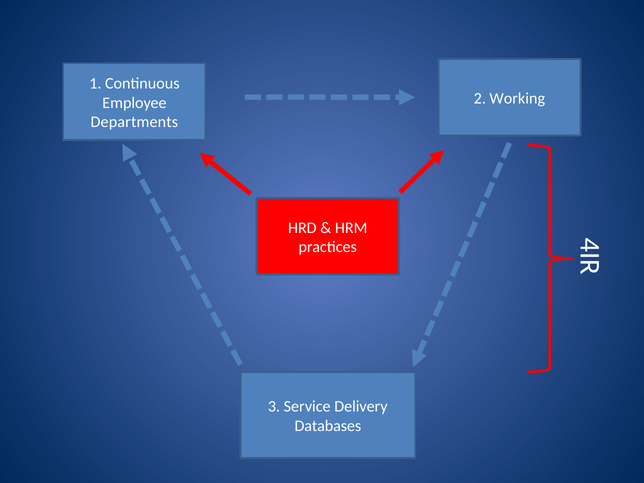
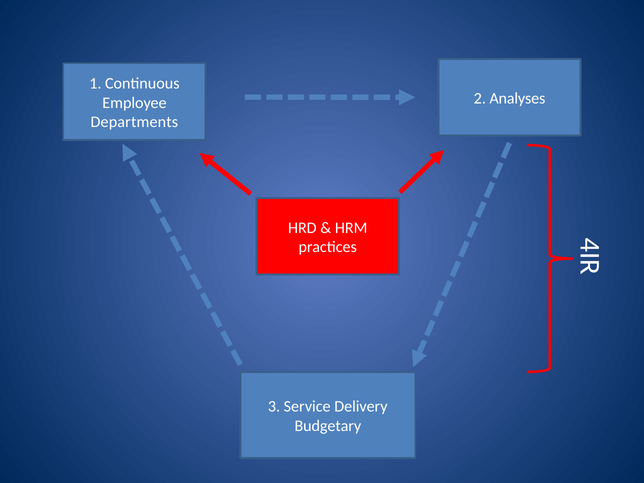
Working: Working -> Analyses (517, 98)
Databases: Databases -> Budgetary (328, 426)
